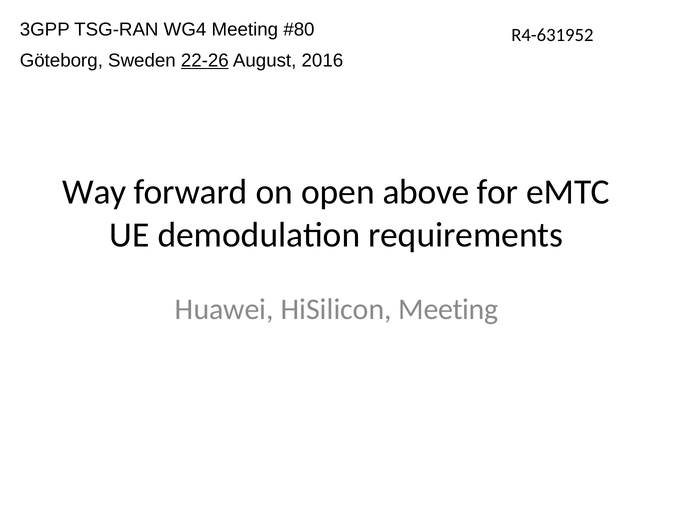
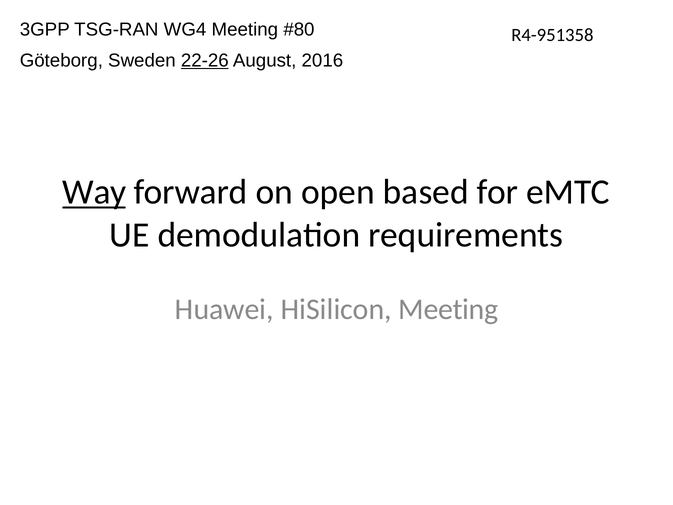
R4-631952: R4-631952 -> R4-951358 (552, 35)
Way underline: none -> present (94, 192)
above: above -> based (426, 192)
